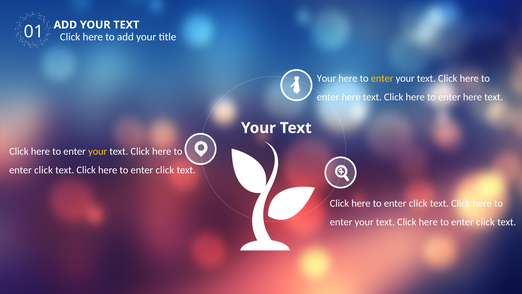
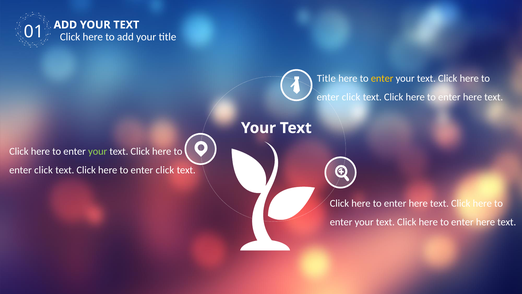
Your: Your -> Title (326, 78)
here: here -> click (351, 97)
your colour: yellow -> light green (98, 151)
click: click -> here (418, 203)
click: click -> here (486, 222)
